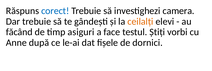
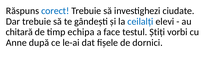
camera: camera -> ciudate (179, 11)
ceilalți colour: orange -> blue (140, 21)
făcând: făcând -> chitară (19, 32)
asiguri: asiguri -> echipa (81, 32)
